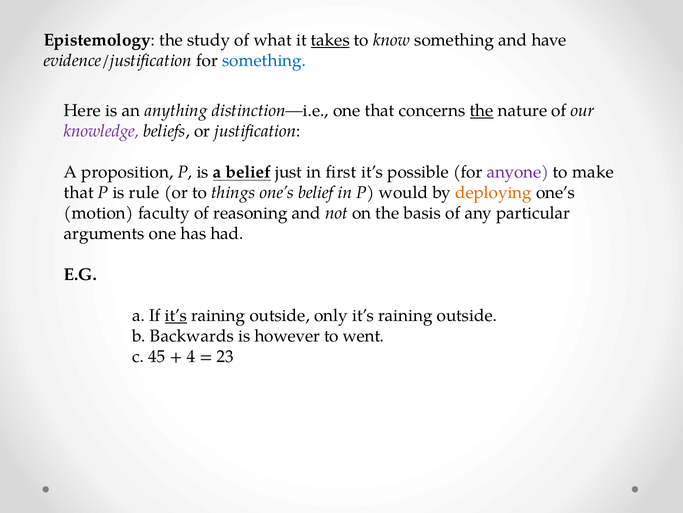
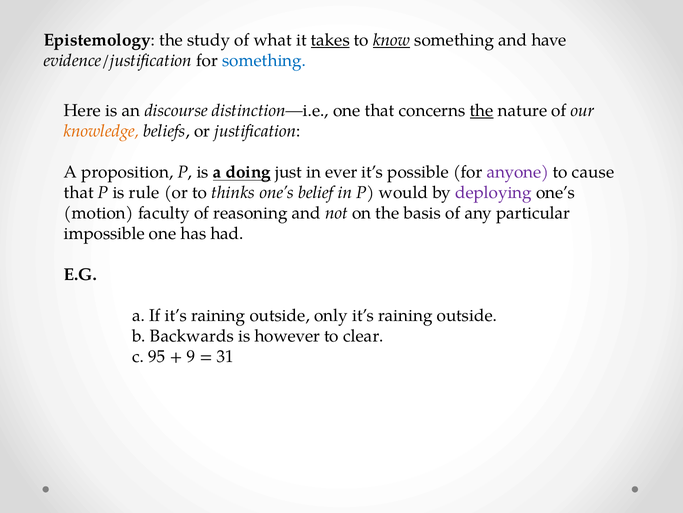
know underline: none -> present (392, 40)
anything: anything -> discourse (176, 110)
knowledge colour: purple -> orange (102, 131)
a belief: belief -> doing (248, 172)
first: first -> ever (341, 172)
make: make -> cause (593, 172)
things: things -> thinks (233, 192)
deploying colour: orange -> purple (494, 192)
arguments: arguments -> impossible (104, 233)
it’s underline: present -> none (176, 315)
went: went -> clear (363, 336)
45: 45 -> 95 (157, 356)
4: 4 -> 9 (191, 356)
23: 23 -> 31 (225, 356)
